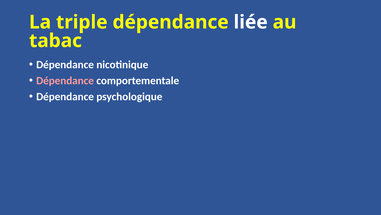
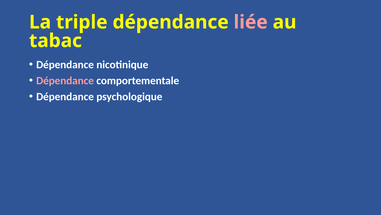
liée colour: white -> pink (251, 22)
